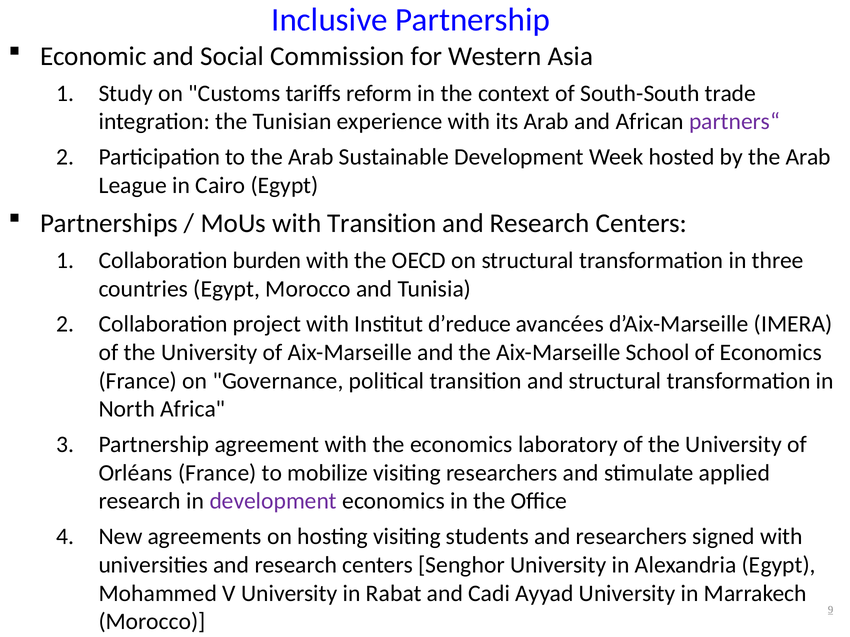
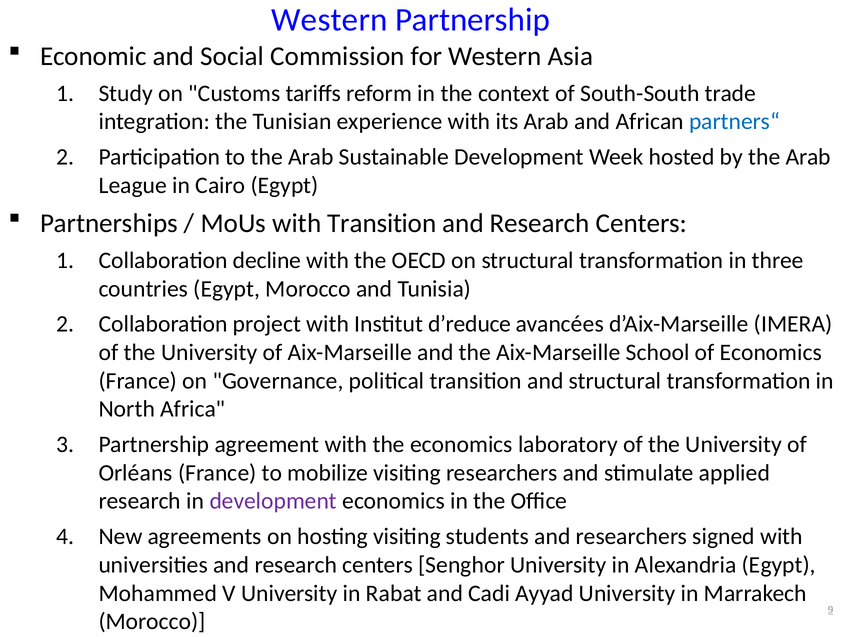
Inclusive: Inclusive -> Western (329, 20)
partners“ colour: purple -> blue (735, 122)
burden: burden -> decline (267, 261)
